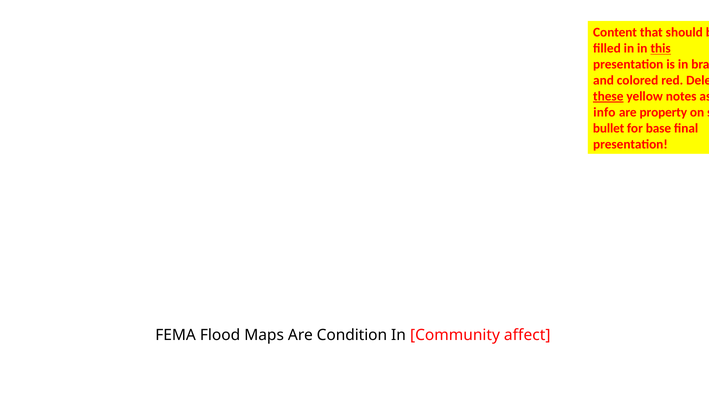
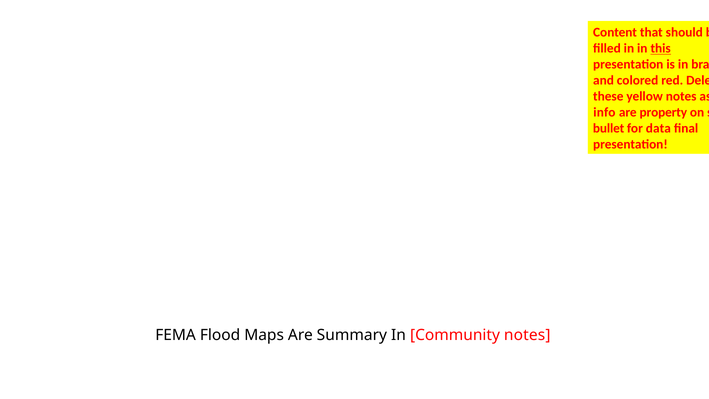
these underline: present -> none (608, 96)
base: base -> data (658, 128)
Condition: Condition -> Summary (352, 335)
Community affect: affect -> notes (527, 335)
